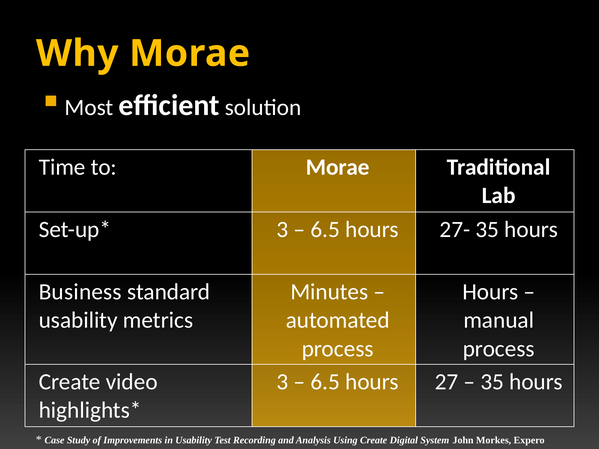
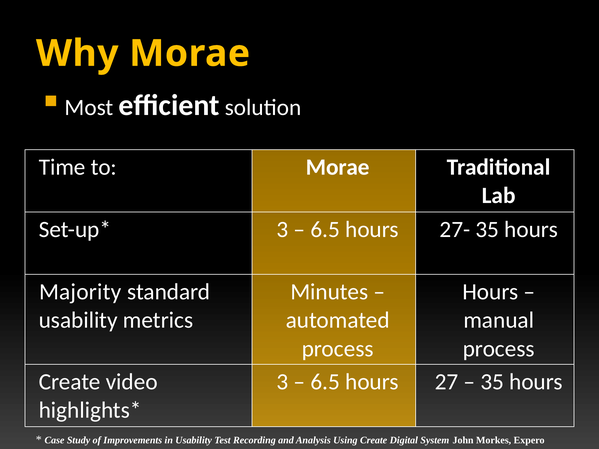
Business: Business -> Majority (80, 292)
